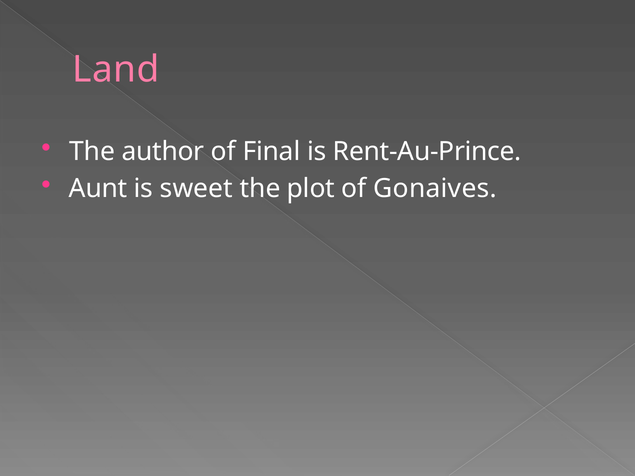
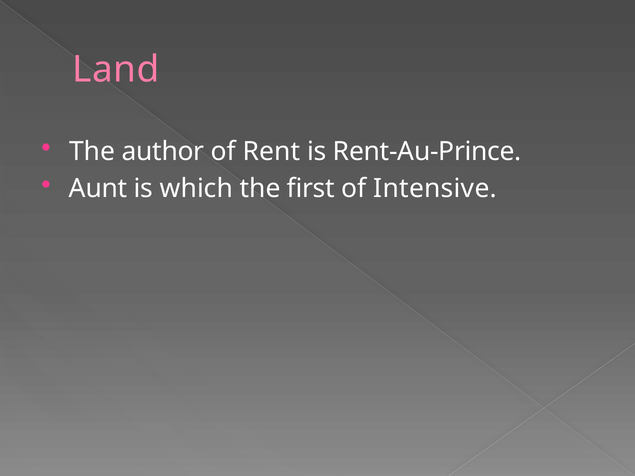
Final: Final -> Rent (271, 152)
sweet: sweet -> which (196, 189)
plot: plot -> first (311, 189)
Gonaives: Gonaives -> Intensive (435, 189)
